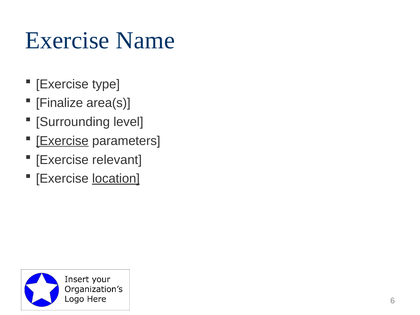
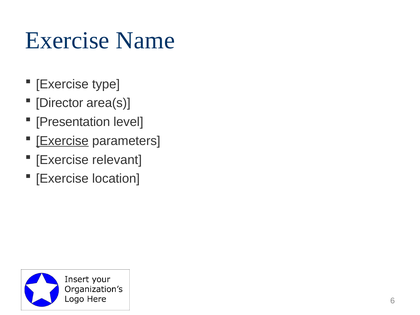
Finalize: Finalize -> Director (60, 103)
Surrounding: Surrounding -> Presentation (73, 122)
location underline: present -> none (116, 179)
